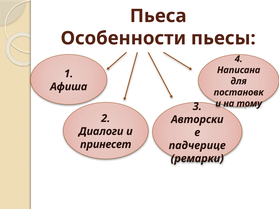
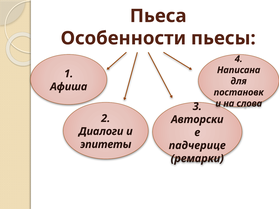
тому: тому -> слова (249, 104)
принесет: принесет -> эпитеты (106, 145)
